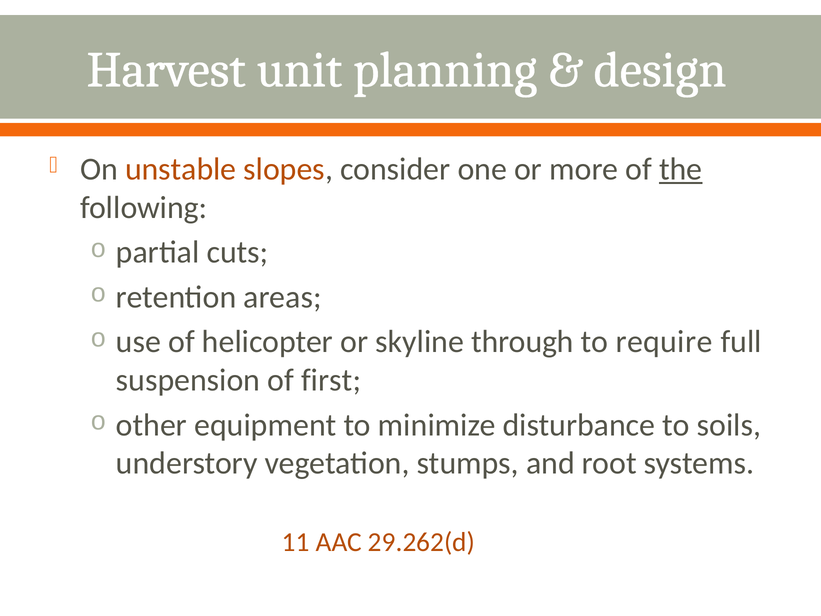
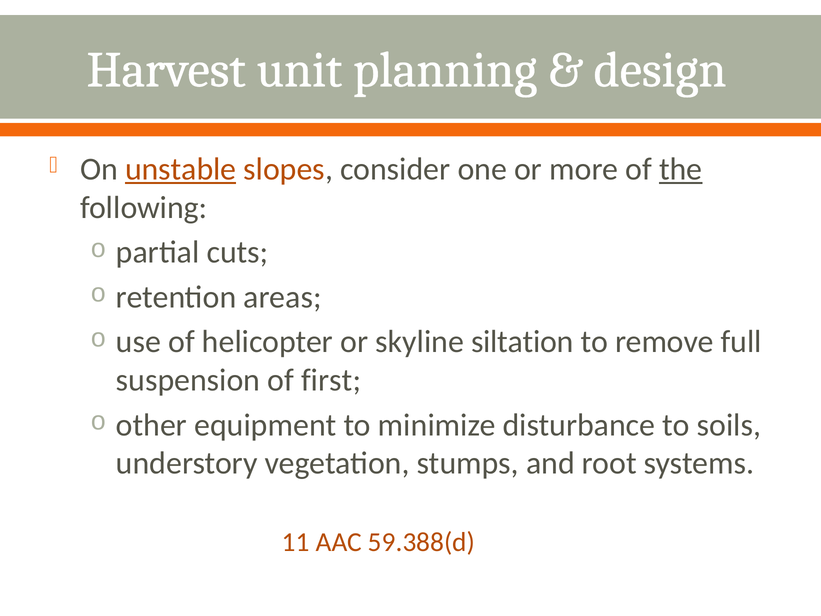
unstable underline: none -> present (181, 169)
through: through -> siltation (522, 342)
require: require -> remove (664, 342)
29.262(d: 29.262(d -> 59.388(d (422, 542)
